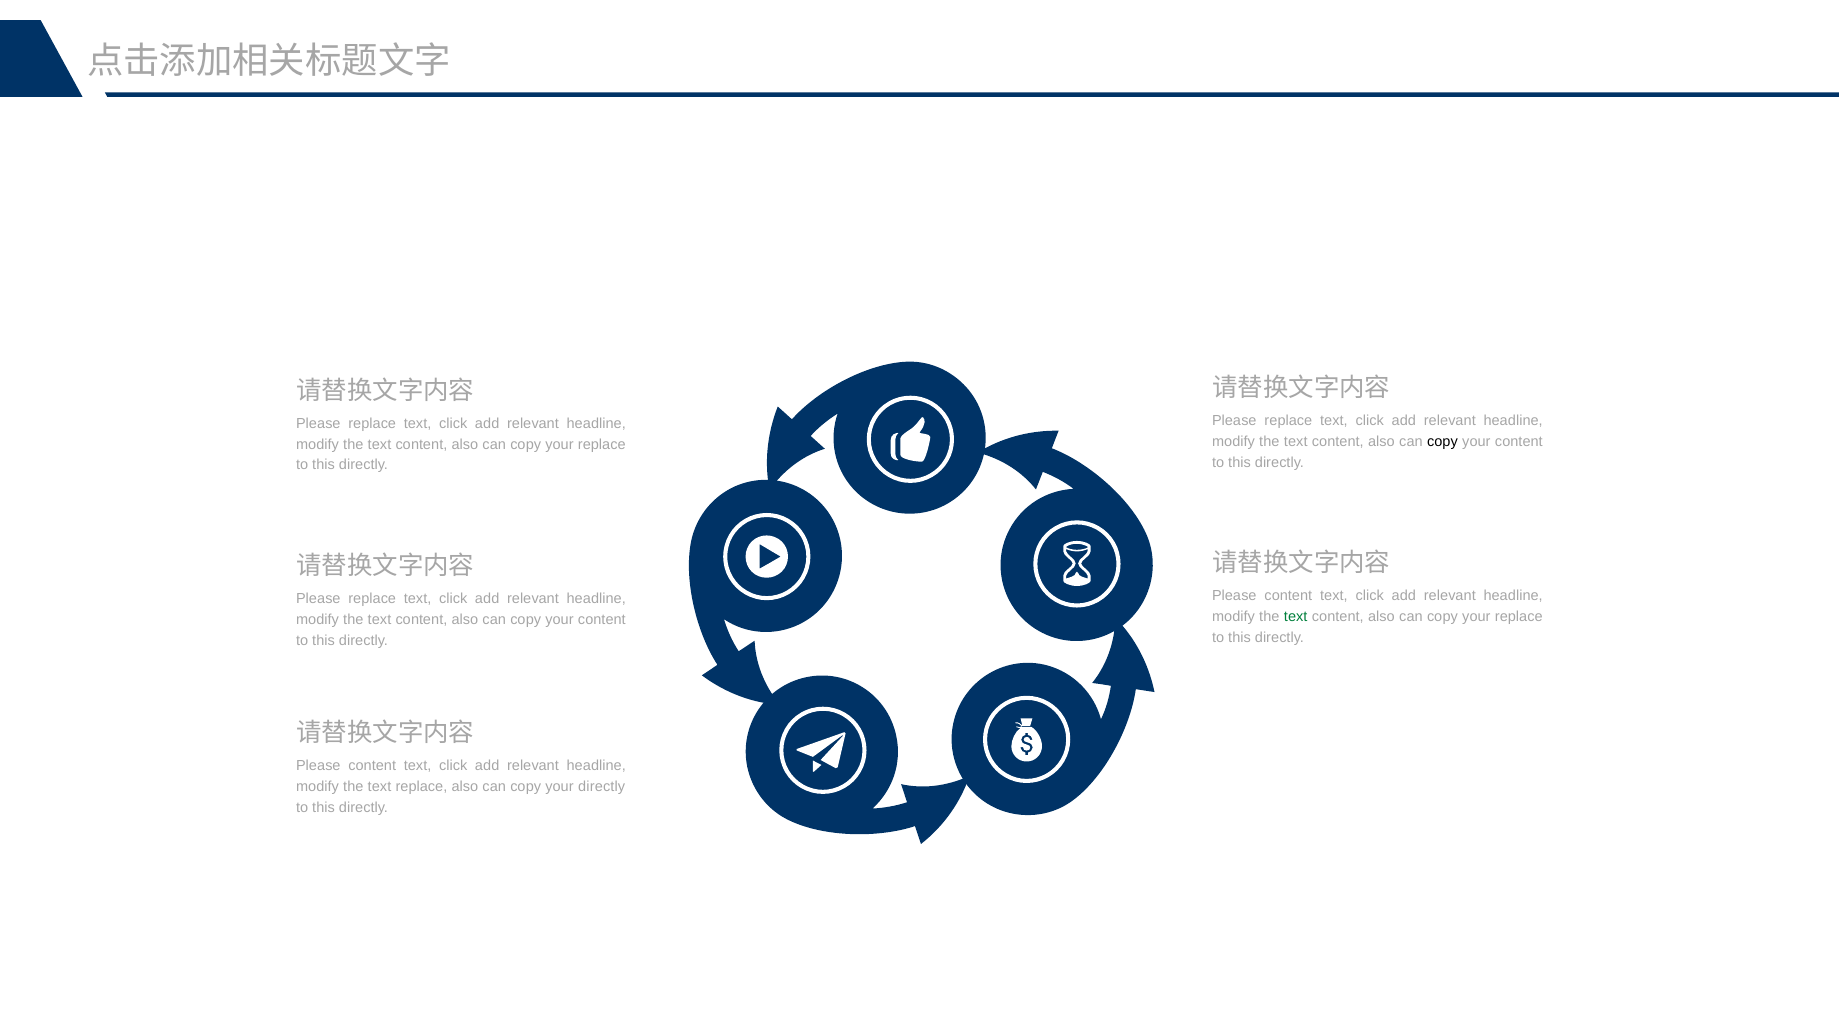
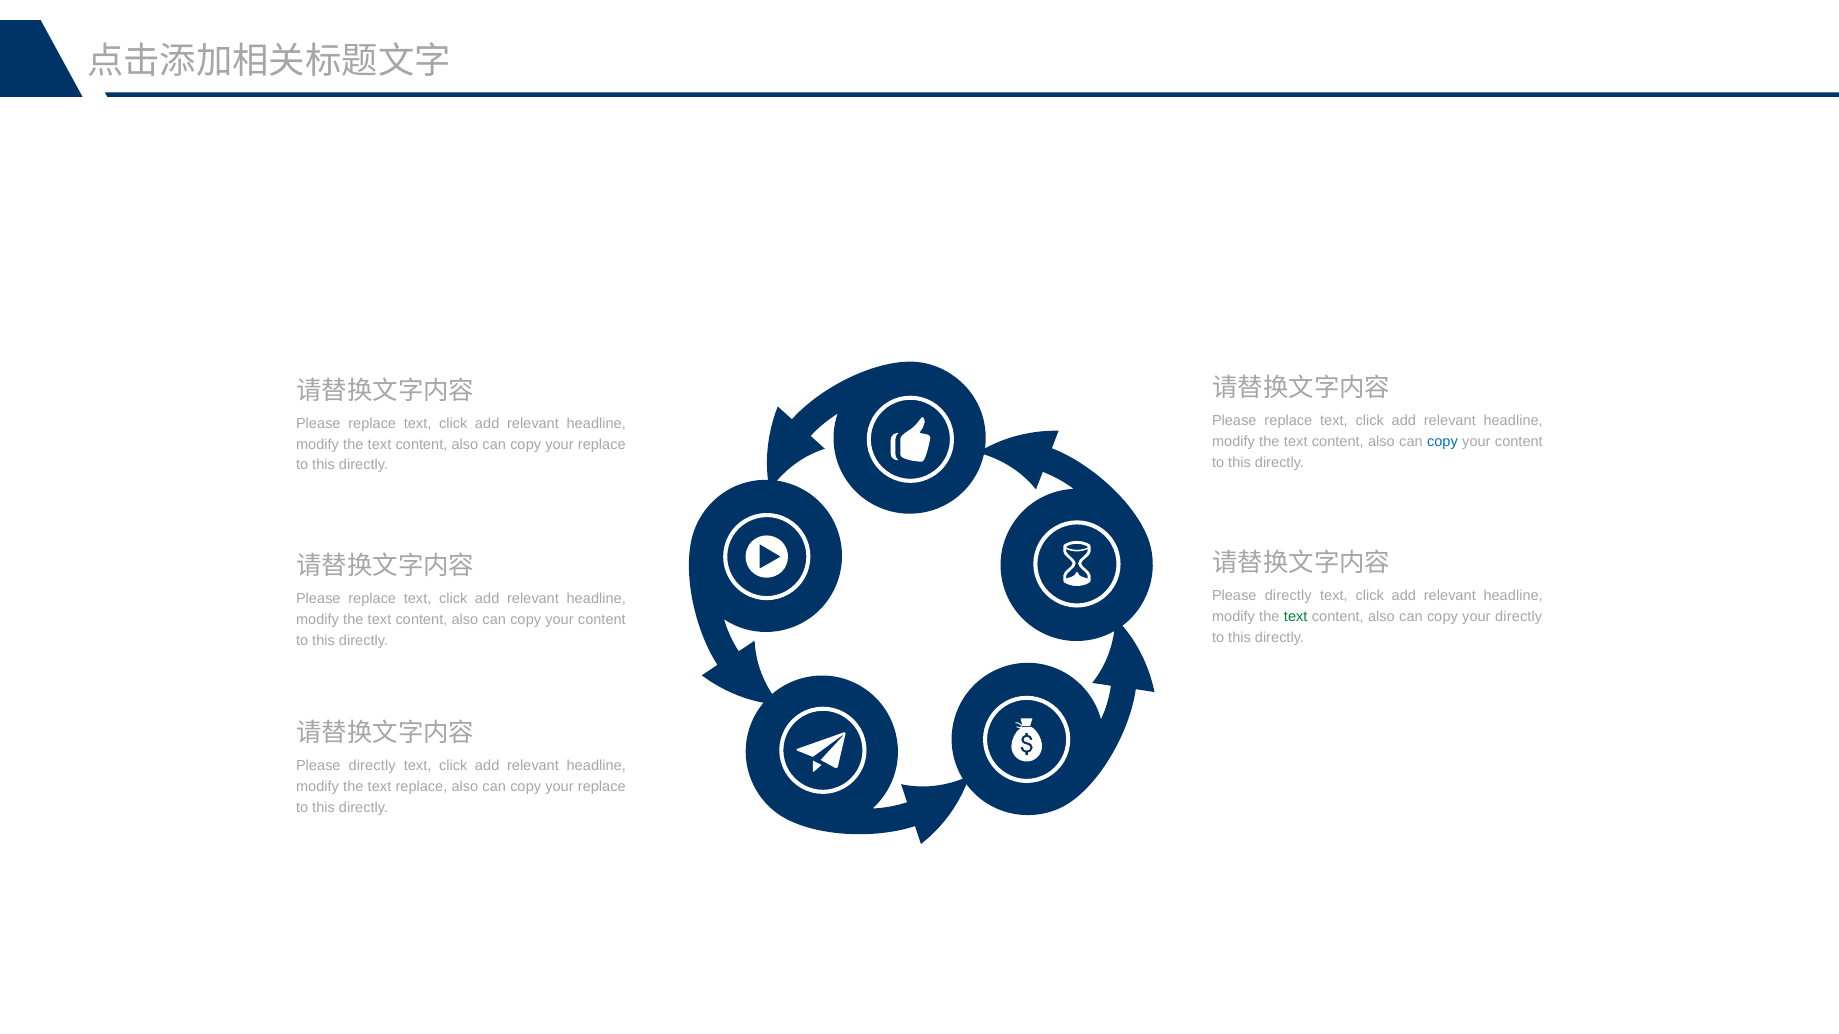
copy colour: black -> blue (1442, 442)
content: content -> directly (1288, 596)
replace: replace -> directly (1519, 617)
content: content -> directly (372, 766)
directly: directly -> replace (602, 787)
